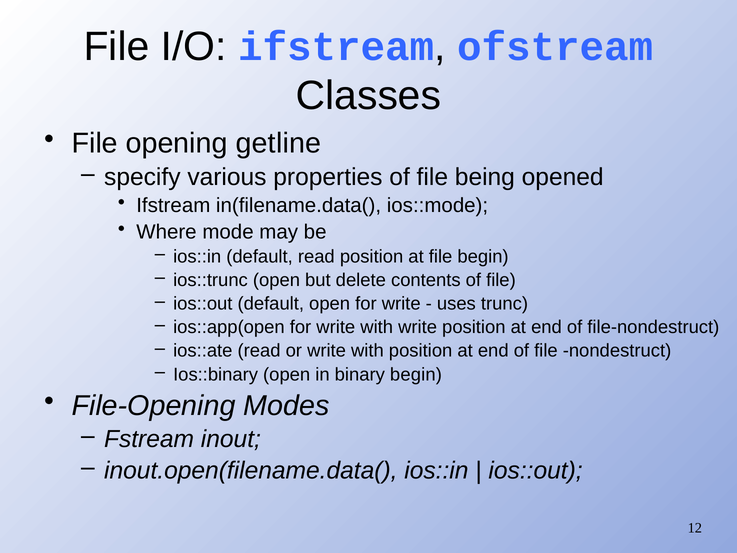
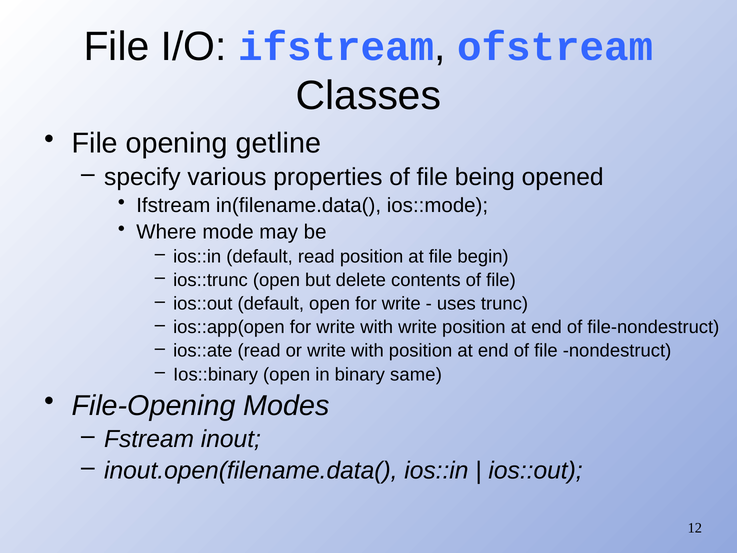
binary begin: begin -> same (416, 374)
